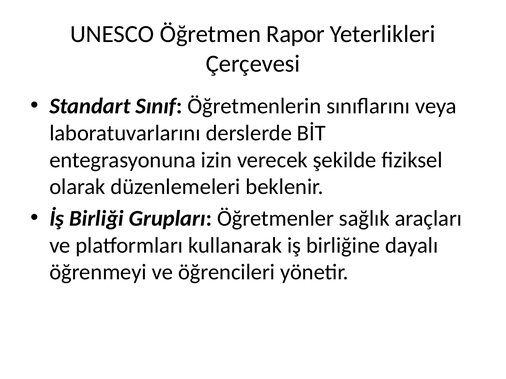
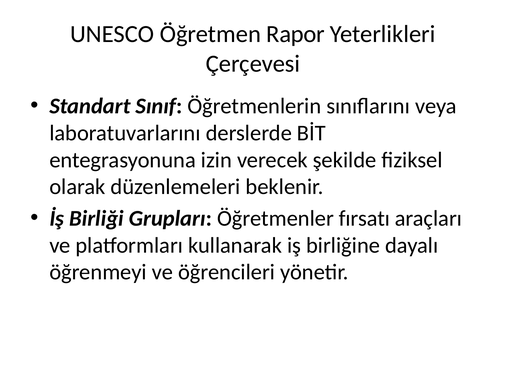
sağlık: sağlık -> fırsatı (364, 219)
